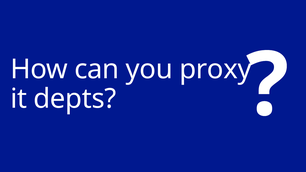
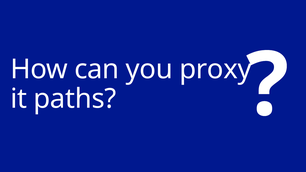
depts: depts -> paths (75, 99)
